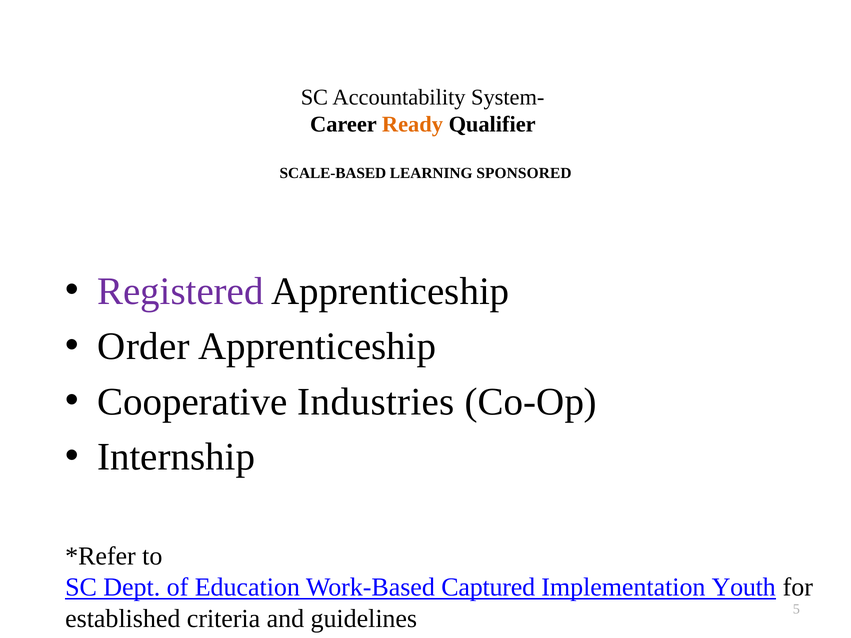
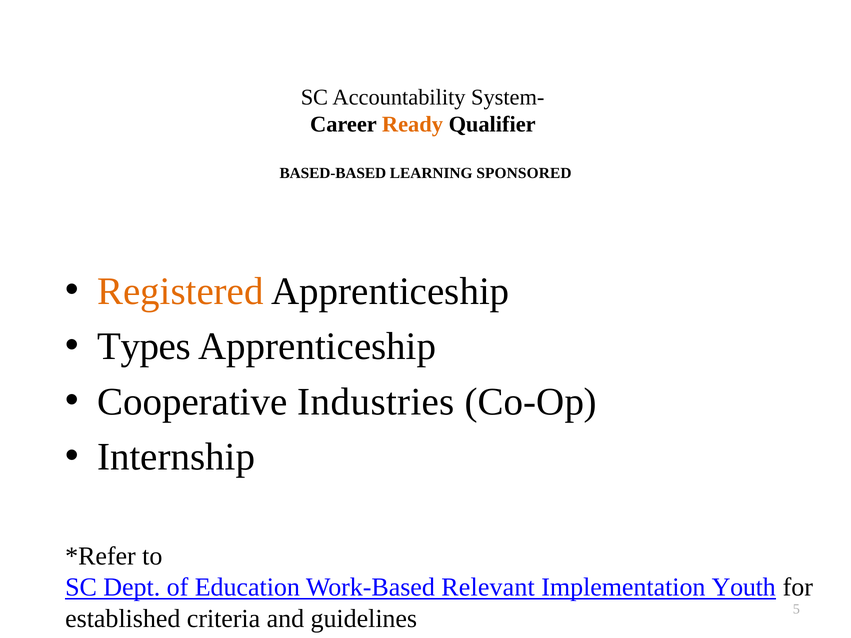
SCALE-BASED: SCALE-BASED -> BASED-BASED (333, 173)
Registered colour: purple -> orange (180, 291)
Order: Order -> Types (144, 347)
Captured: Captured -> Relevant (488, 588)
